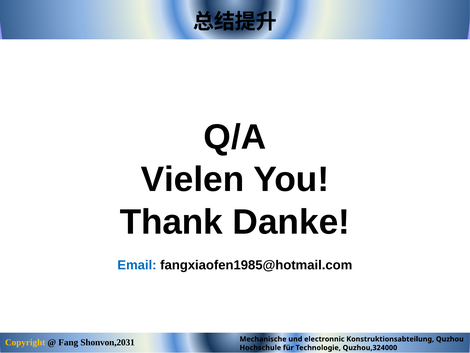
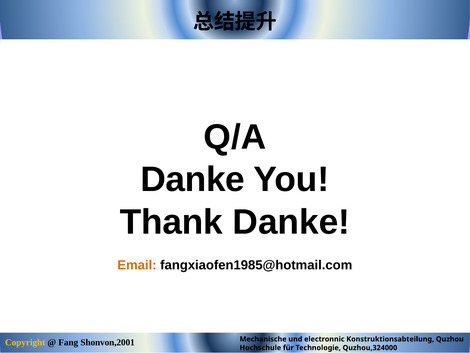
Vielen: Vielen -> Danke (193, 179)
Email colour: blue -> orange (137, 265)
Shonvon,2031: Shonvon,2031 -> Shonvon,2001 (108, 342)
